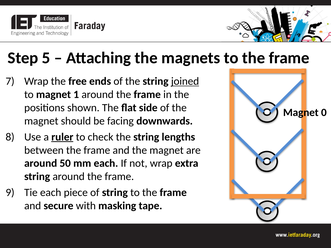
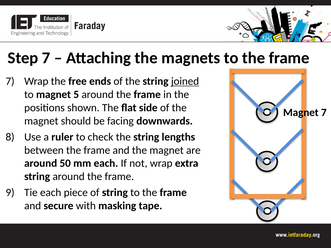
Step 5: 5 -> 7 (46, 58)
1: 1 -> 5 (76, 95)
Magnet 0: 0 -> 7 (324, 112)
ruler underline: present -> none (62, 137)
